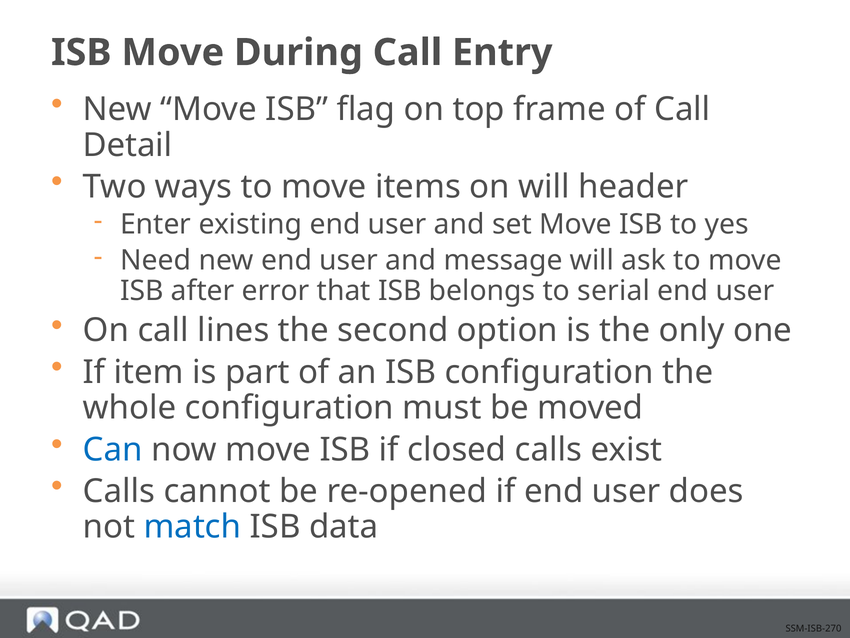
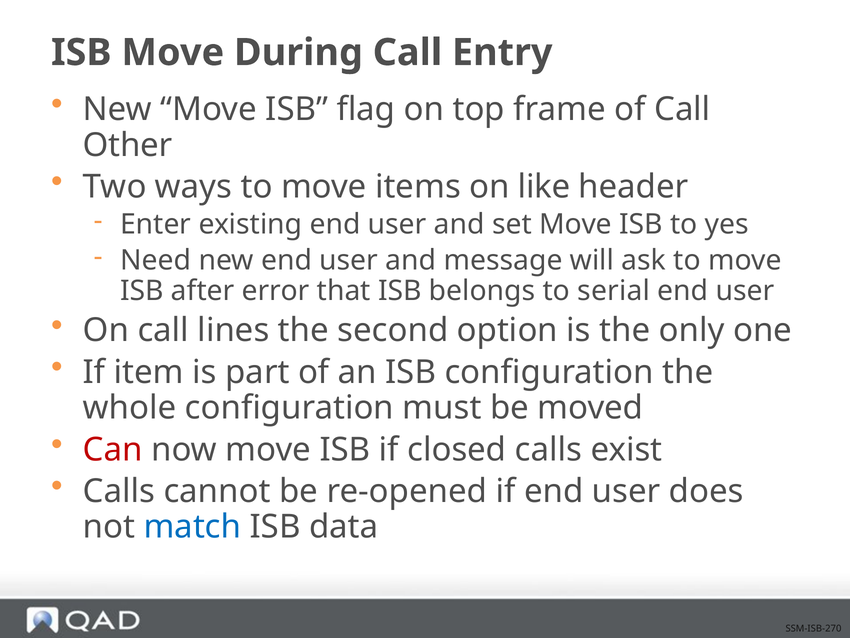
Detail: Detail -> Other (128, 145)
on will: will -> like (544, 187)
Can colour: blue -> red (113, 449)
